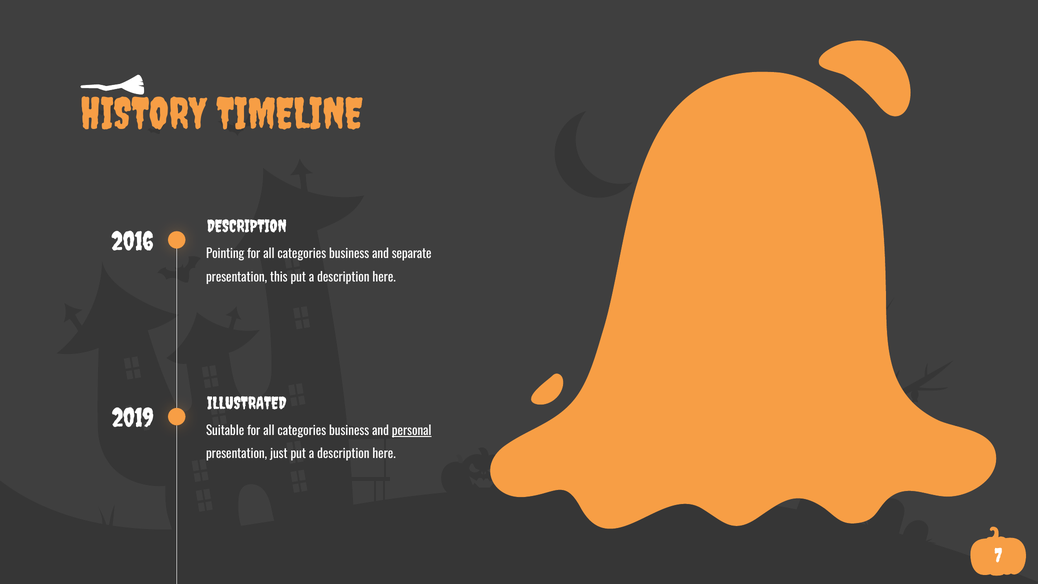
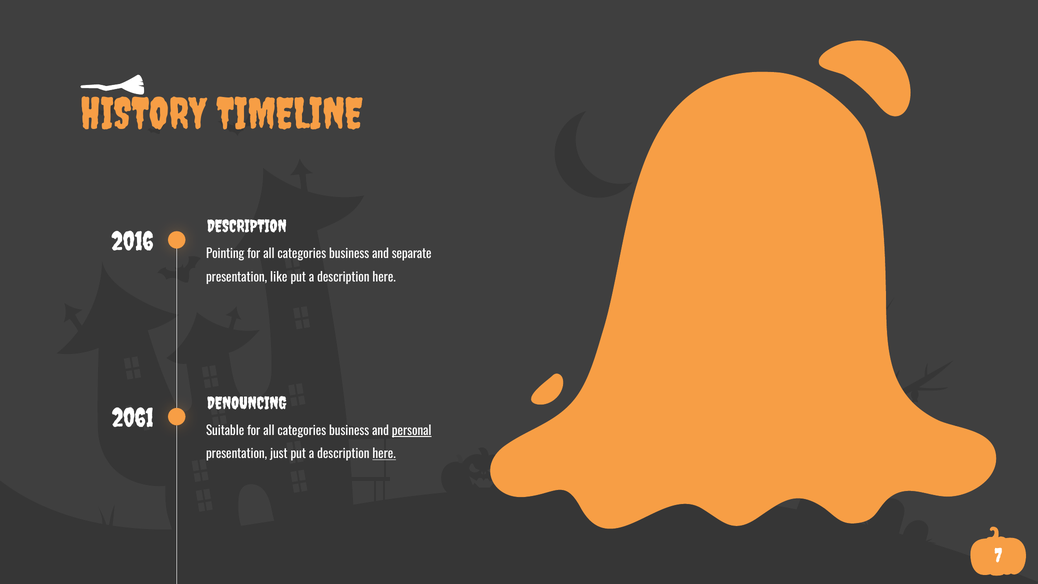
this: this -> like (279, 277)
ILLUSTRATED: ILLUSTRATED -> DENOUNCING (247, 403)
2019: 2019 -> 2061 (133, 418)
here underline: none -> present (384, 454)
